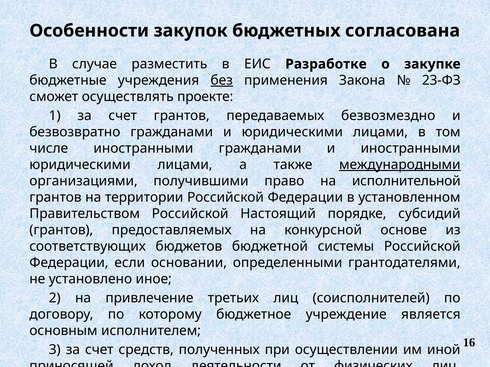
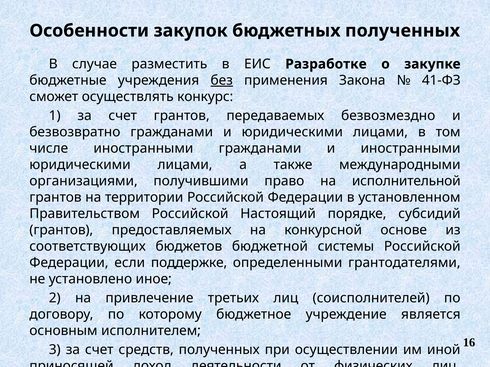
бюджетных согласована: согласована -> полученных (403, 31)
23-ФЗ: 23-ФЗ -> 41-ФЗ (441, 80)
проекте: проекте -> конкурс (205, 97)
международными underline: present -> none (400, 165)
основании: основании -> поддержке (189, 263)
